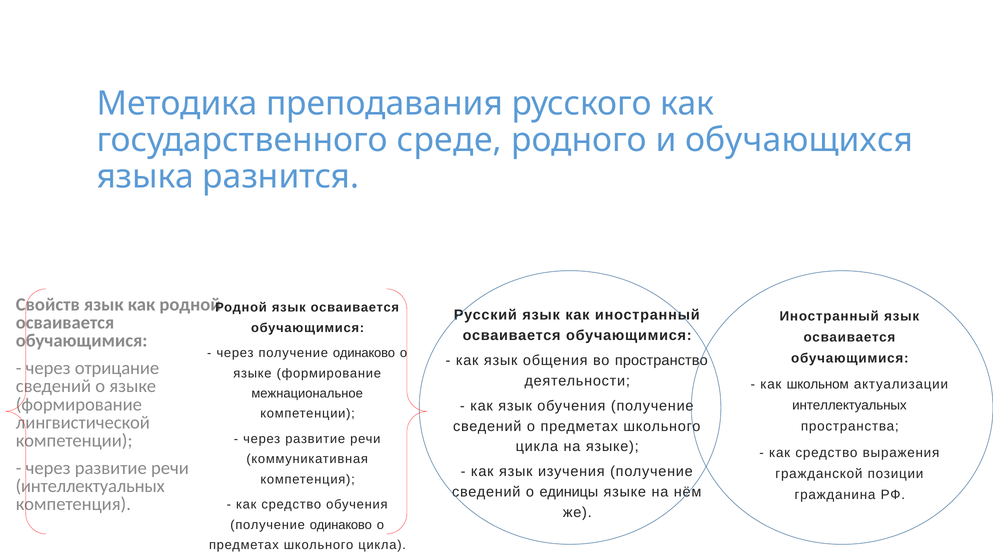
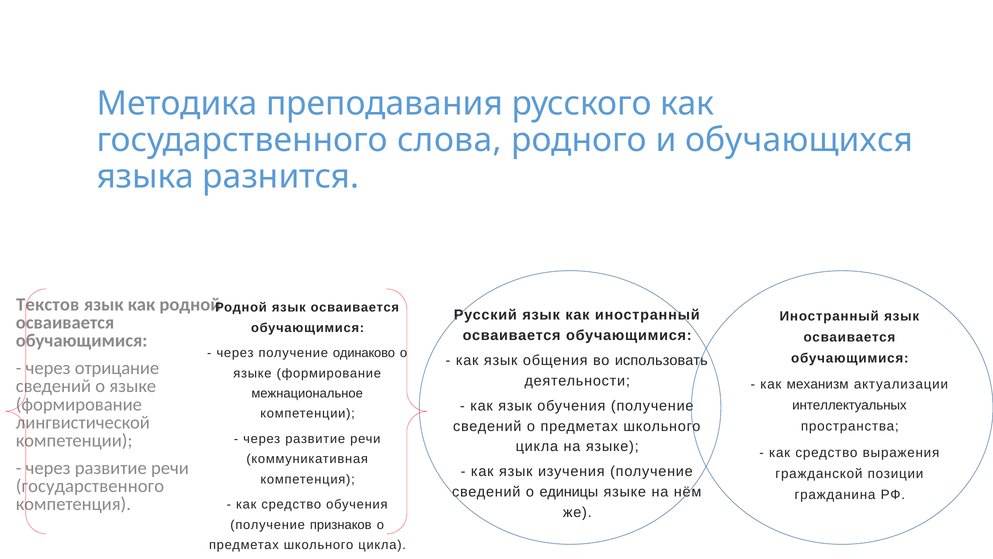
среде: среде -> слова (449, 140)
Свойств: Свойств -> Текстов (48, 304)
пространство: пространство -> использовать (661, 360)
школьном: школьном -> механизм (818, 384)
интеллектуальных: интеллектуальных -> государственного (90, 486)
одинаково: одинаково -> признаков (341, 524)
